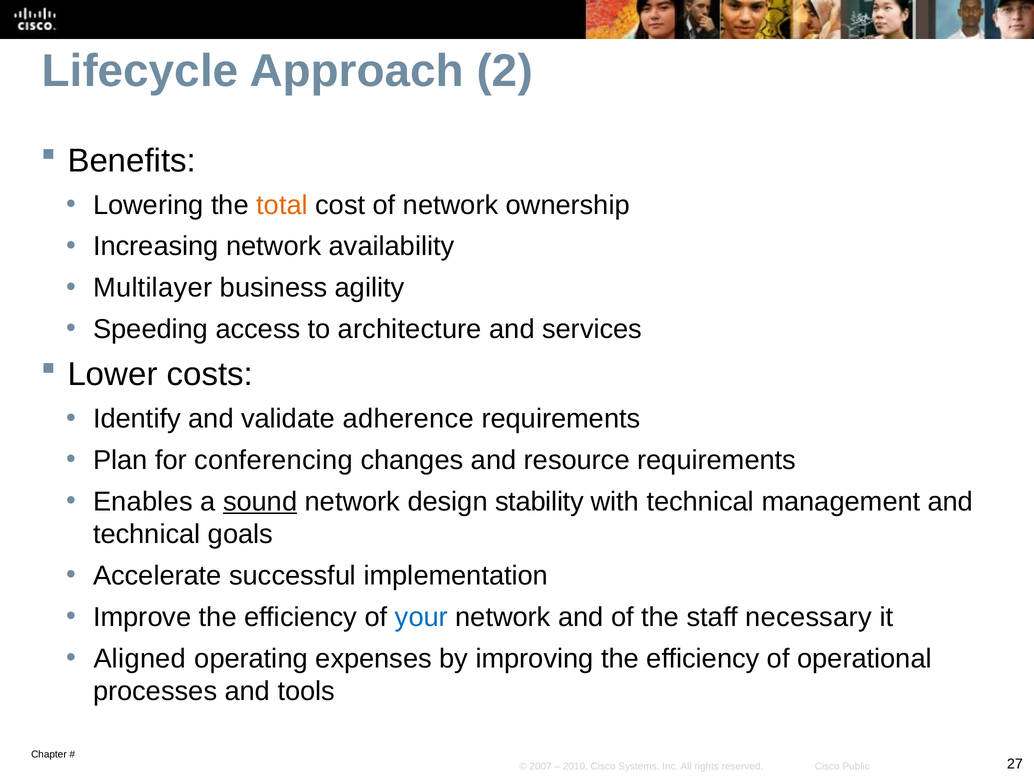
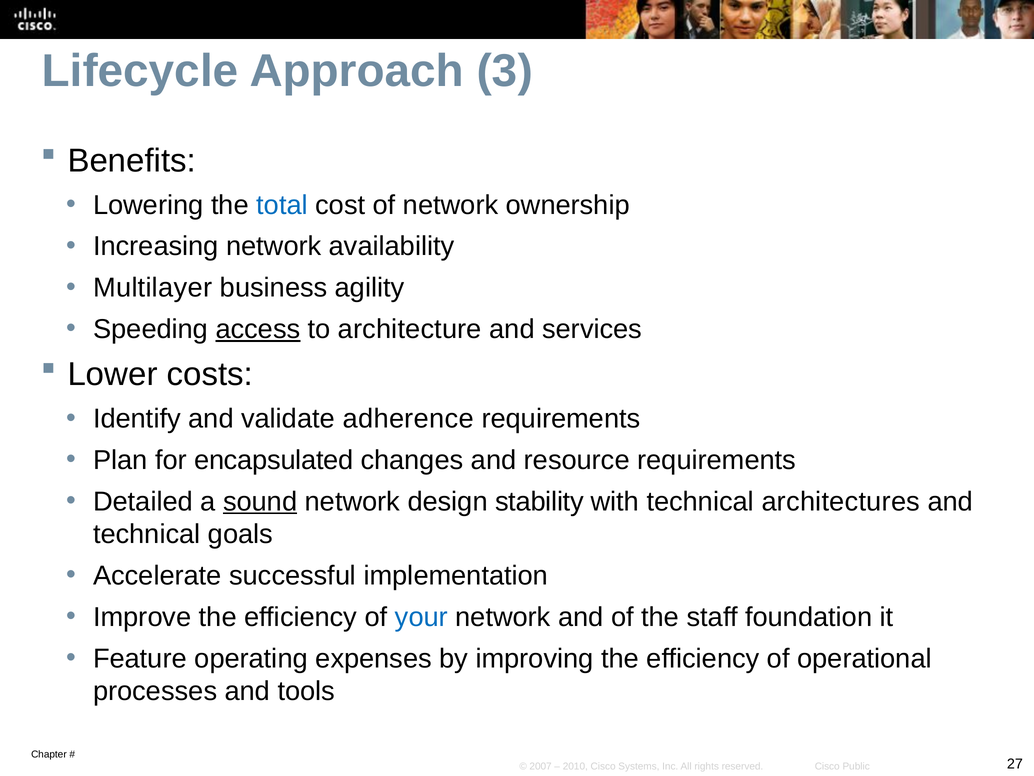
2: 2 -> 3 (505, 71)
total colour: orange -> blue (282, 205)
access underline: none -> present (258, 329)
conferencing: conferencing -> encapsulated (274, 460)
Enables: Enables -> Detailed (143, 501)
management: management -> architectures (841, 501)
necessary: necessary -> foundation (809, 617)
Aligned: Aligned -> Feature (140, 658)
